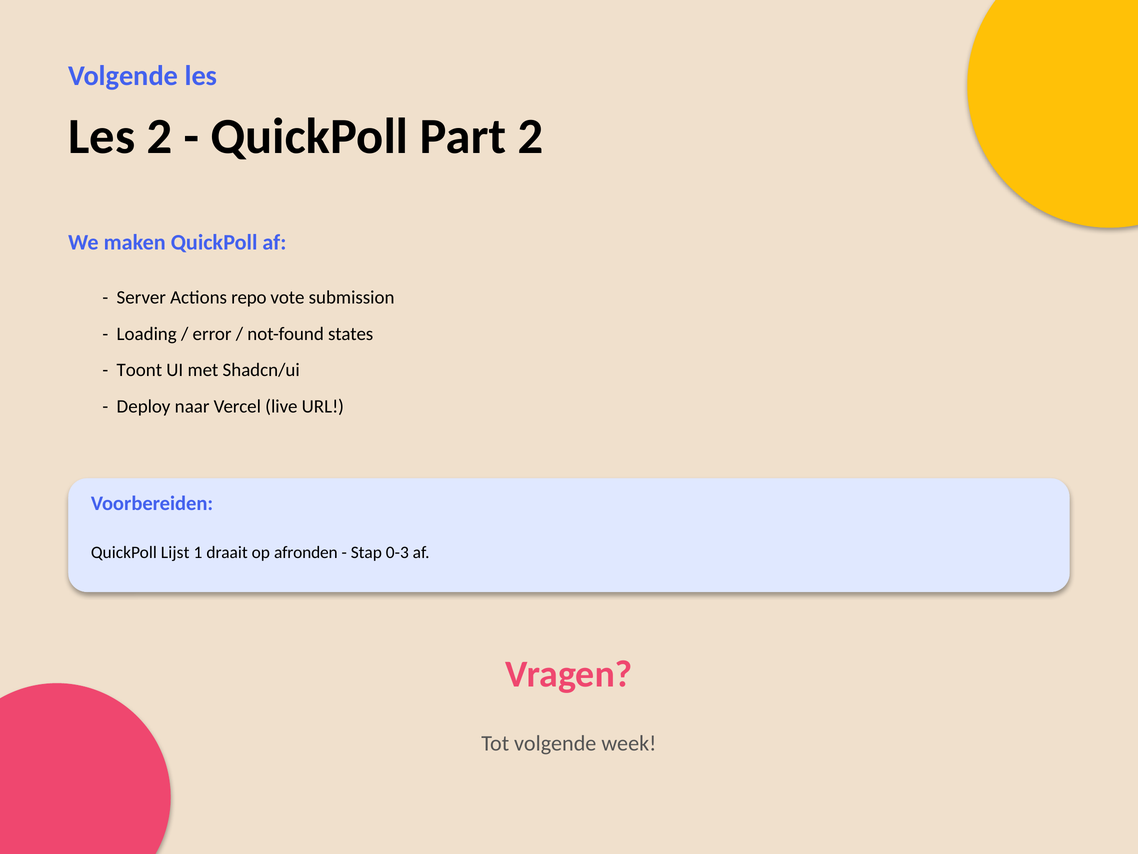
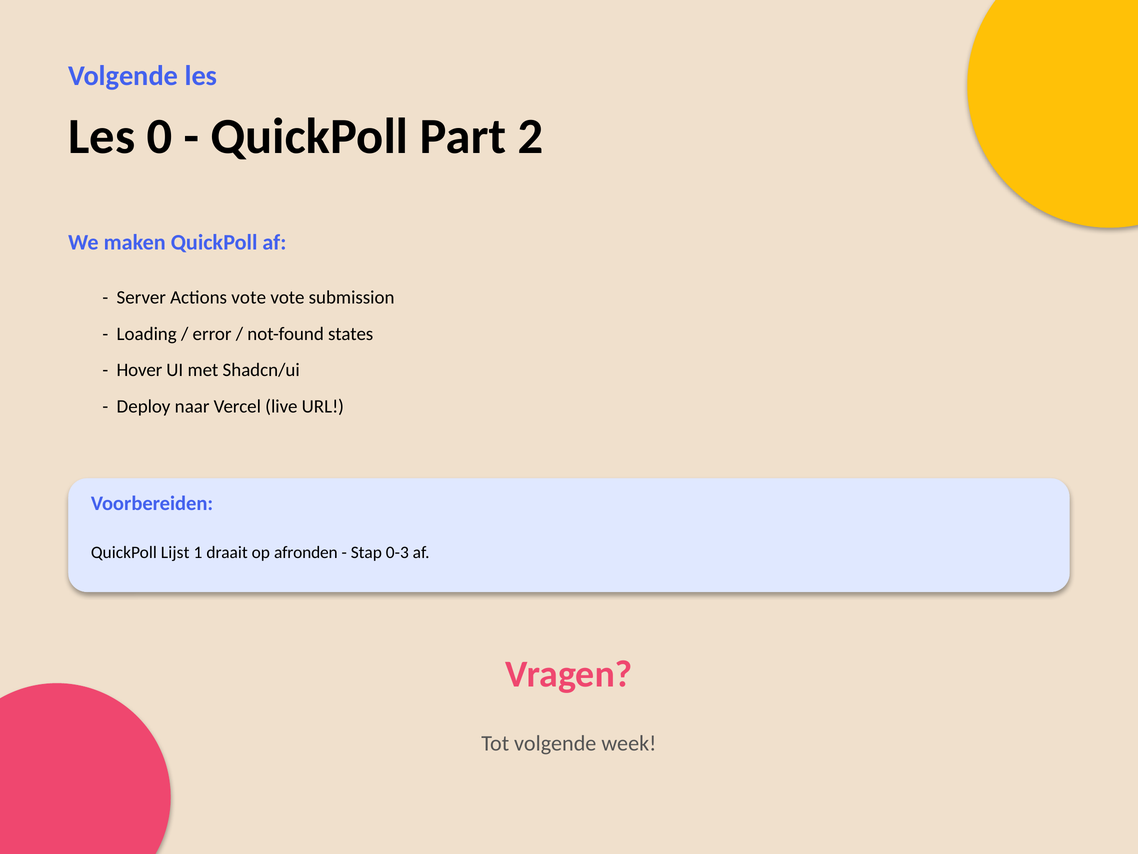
Les 2: 2 -> 0 (159, 136)
Actions repo: repo -> vote (249, 297)
Toont: Toont -> Hover (139, 370)
